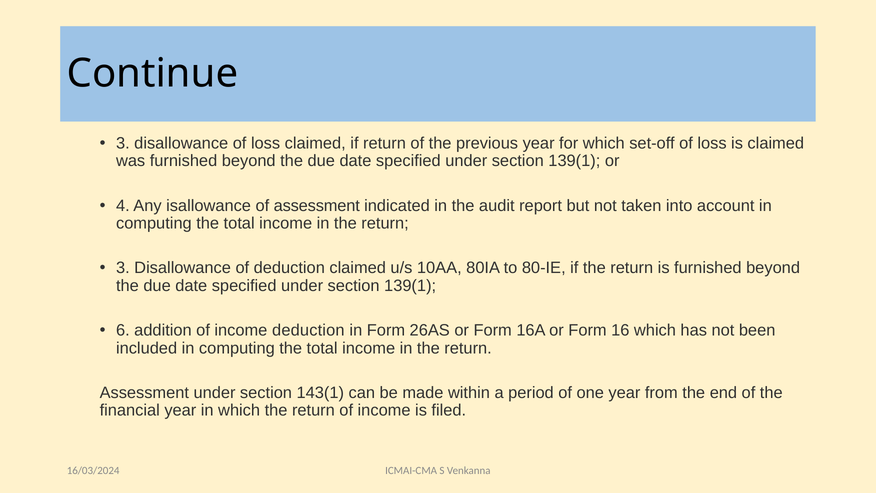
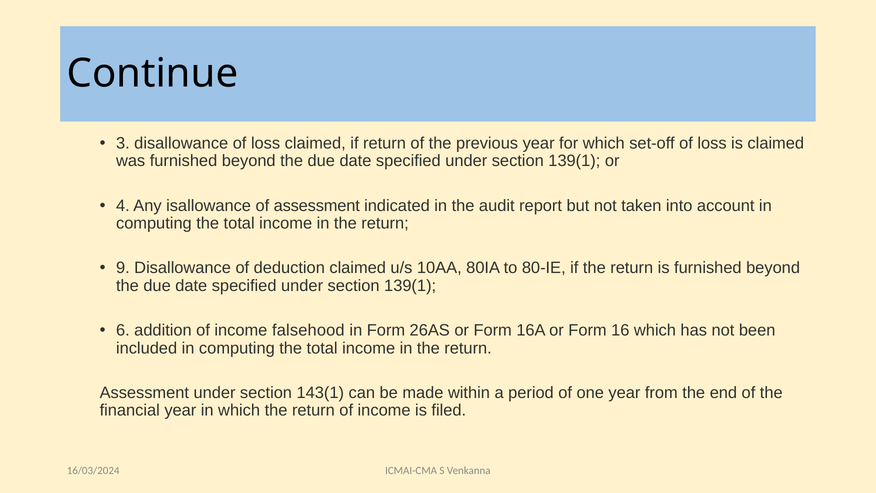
3: 3 -> 9 (123, 268)
income deduction: deduction -> falsehood (308, 330)
